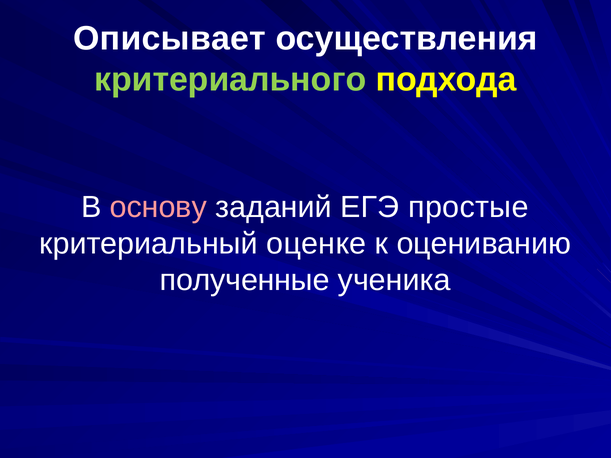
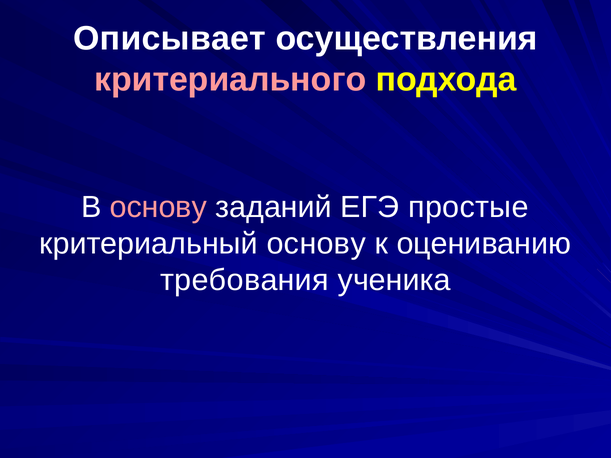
критериального colour: light green -> pink (230, 79)
критериальный оценке: оценке -> основу (316, 244)
полученные: полученные -> требования (244, 281)
